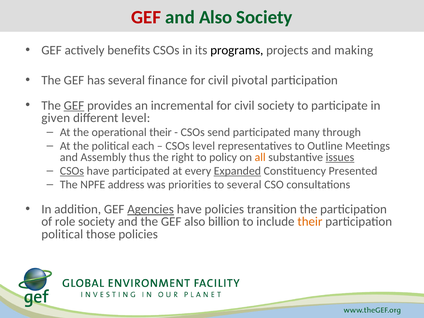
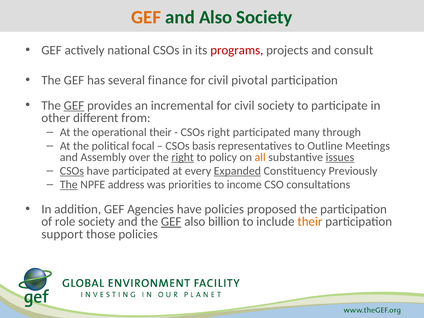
GEF colour: red -> orange (146, 17)
benefits: benefits -> national (129, 50)
programs colour: black -> red (237, 50)
making: making -> consult (354, 50)
given: given -> other (56, 118)
different level: level -> from (136, 118)
CSOs send: send -> right (219, 132)
each: each -> focal (143, 146)
CSOs level: level -> basis (204, 146)
thus: thus -> over (139, 157)
right underline: none -> present (183, 157)
Presented: Presented -> Previously (353, 171)
The underline: none -> present (69, 185)
to several: several -> income (244, 185)
Agencies underline: present -> none (151, 209)
transition: transition -> proposed (272, 209)
GEF underline: none -> present (171, 222)
political: political -> support (62, 234)
